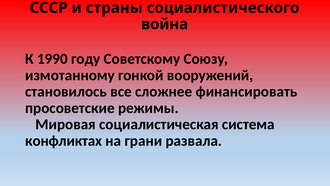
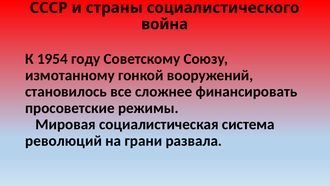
1990: 1990 -> 1954 (52, 59)
конфликтах: конфликтах -> революций (64, 141)
